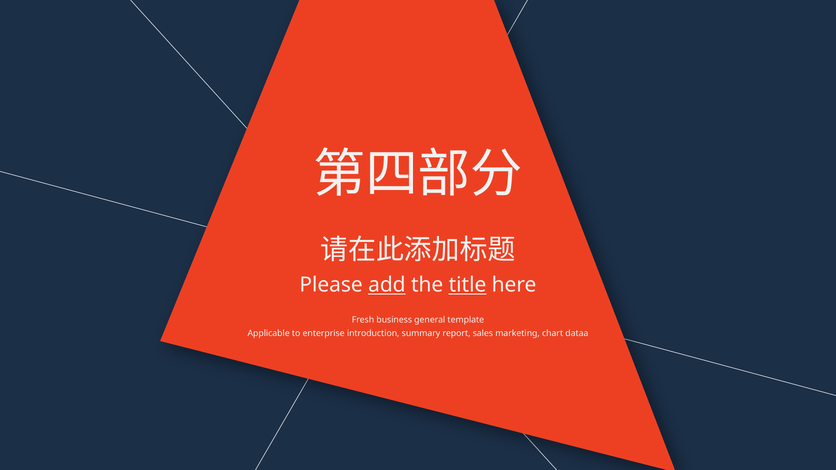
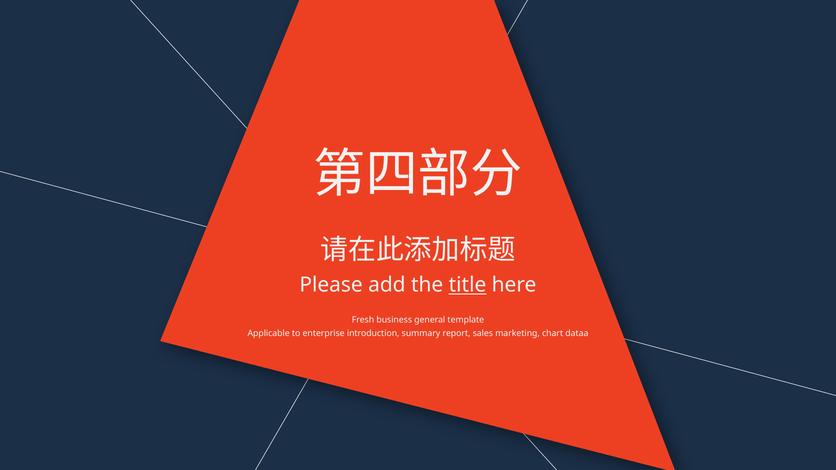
add underline: present -> none (387, 285)
